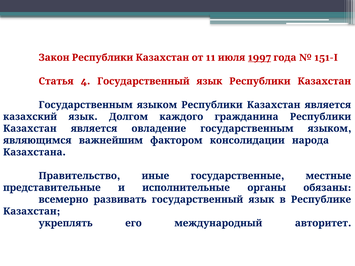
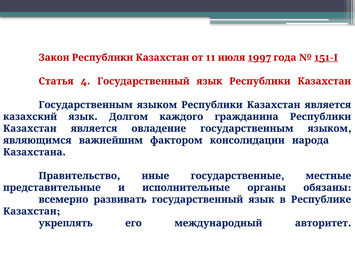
151-I underline: none -> present (326, 58)
